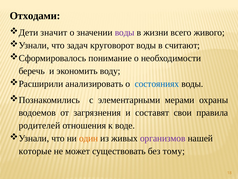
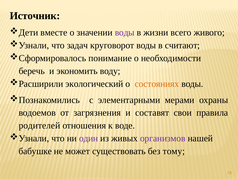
Отходами: Отходами -> Источник (35, 16)
значит: значит -> вместе (54, 33)
анализировать: анализировать -> экологический (94, 84)
состояниях colour: blue -> orange (157, 84)
один colour: orange -> purple (89, 138)
которые: которые -> бабушке (35, 151)
